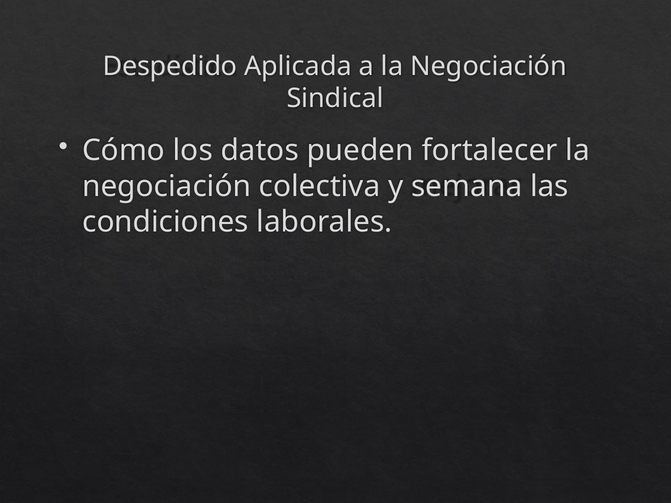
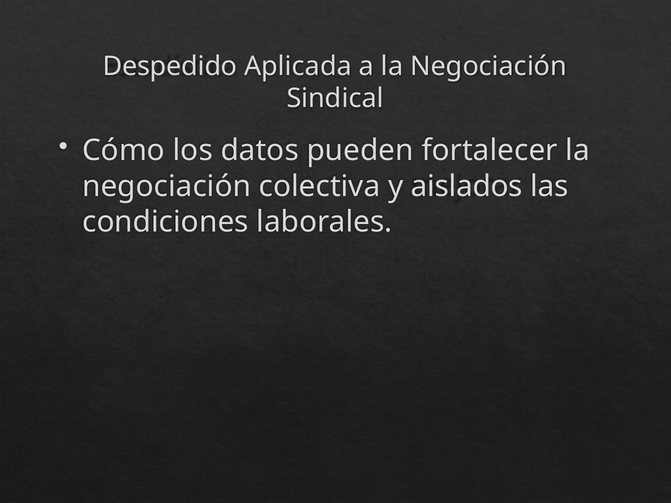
semana: semana -> aislados (467, 186)
